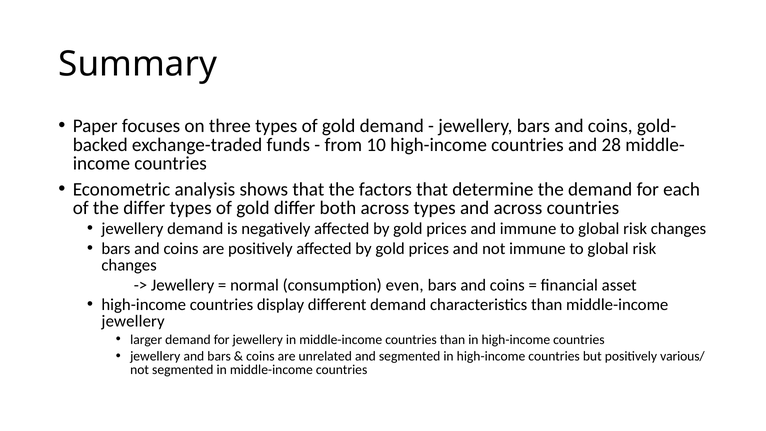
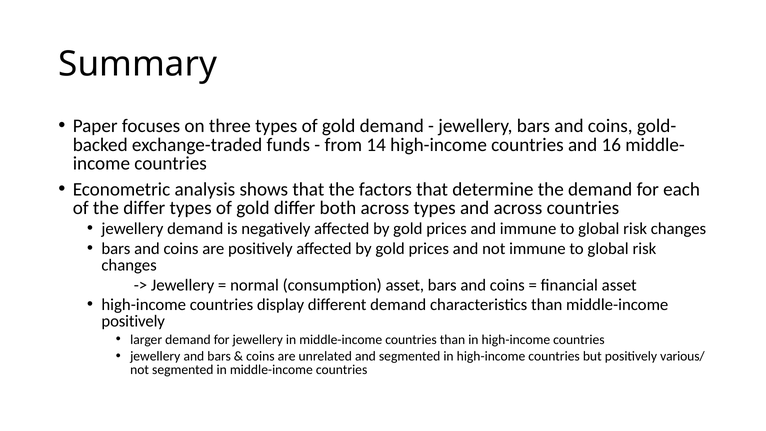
10: 10 -> 14 (376, 145)
28: 28 -> 16 (611, 145)
consumption even: even -> asset (405, 285)
jewellery: jewellery -> positively (133, 321)
